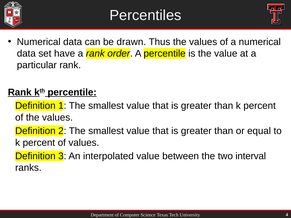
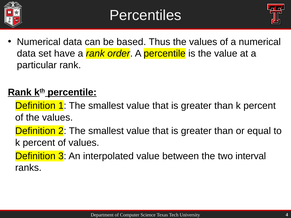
drawn: drawn -> based (131, 42)
